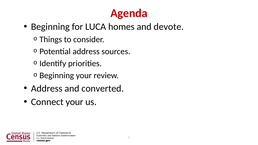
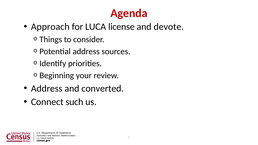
Beginning: Beginning -> Approach (50, 27)
homes: homes -> license (121, 27)
Connect your: your -> such (74, 102)
